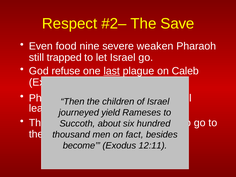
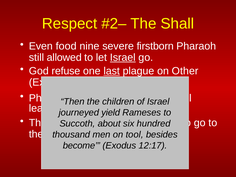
Save: Save -> Shall (177, 24)
weaken: weaken -> firstborn (155, 46)
trapped: trapped -> allowed (64, 57)
Israel underline: none -> present (123, 57)
Caleb: Caleb -> Other (185, 71)
fact: fact -> tool (135, 135)
12:11: 12:11 -> 12:17 (153, 146)
